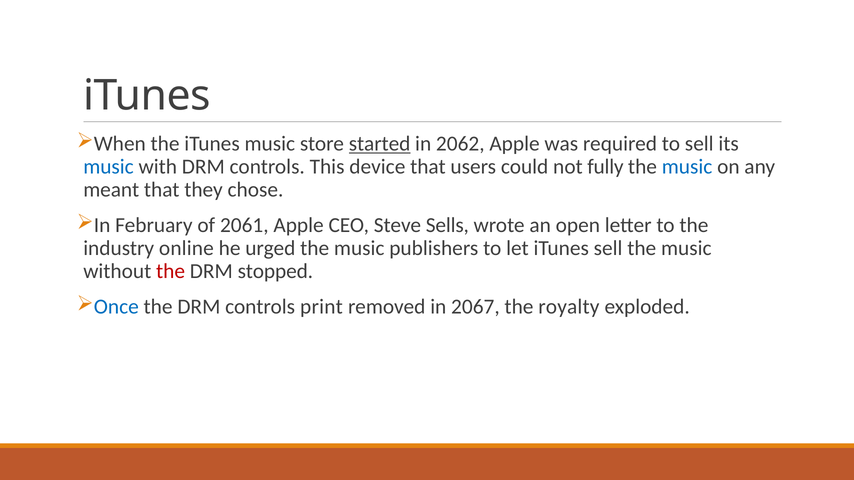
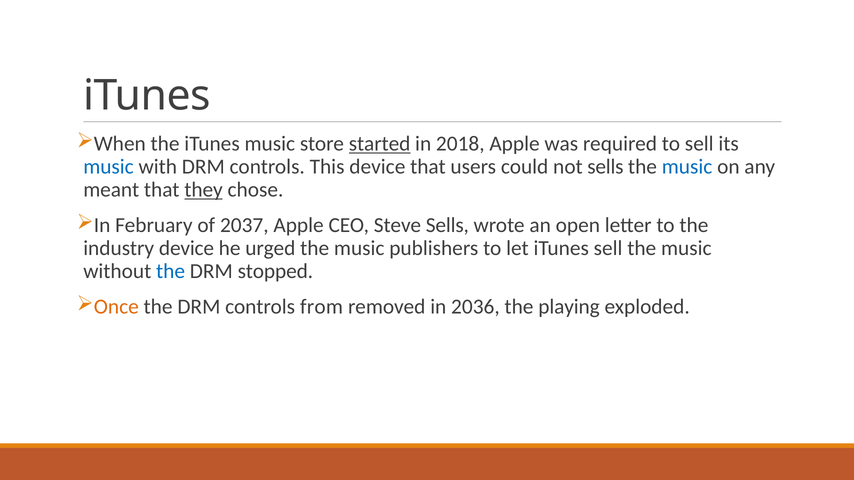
2062: 2062 -> 2018 (460, 144)
not fully: fully -> sells (605, 167)
they underline: none -> present (204, 190)
2061: 2061 -> 2037 (244, 225)
industry online: online -> device (187, 249)
the colour: red -> blue (171, 272)
Once colour: blue -> orange (116, 307)
print: print -> from (321, 307)
2067: 2067 -> 2036 (475, 307)
royalty: royalty -> playing (569, 307)
